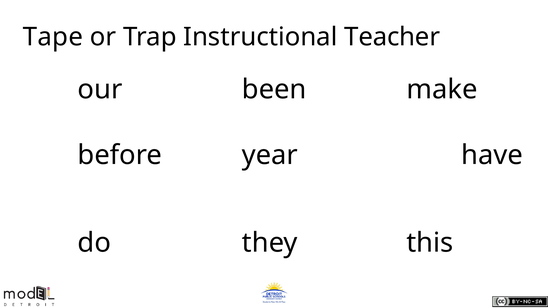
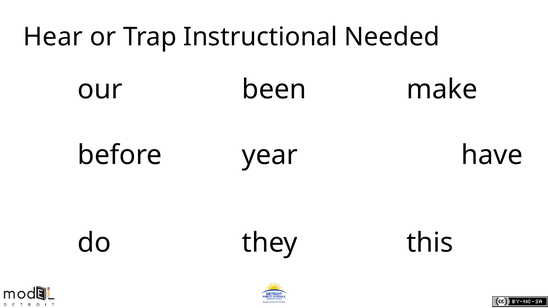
Tape: Tape -> Hear (53, 37)
Teacher: Teacher -> Needed (392, 37)
